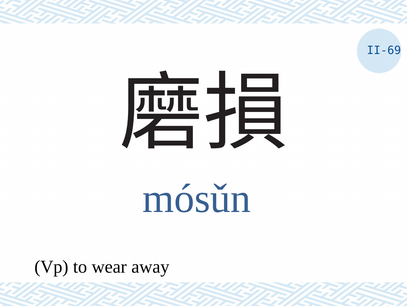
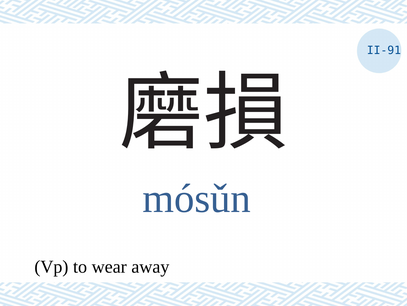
II-69: II-69 -> II-91 (384, 50)
